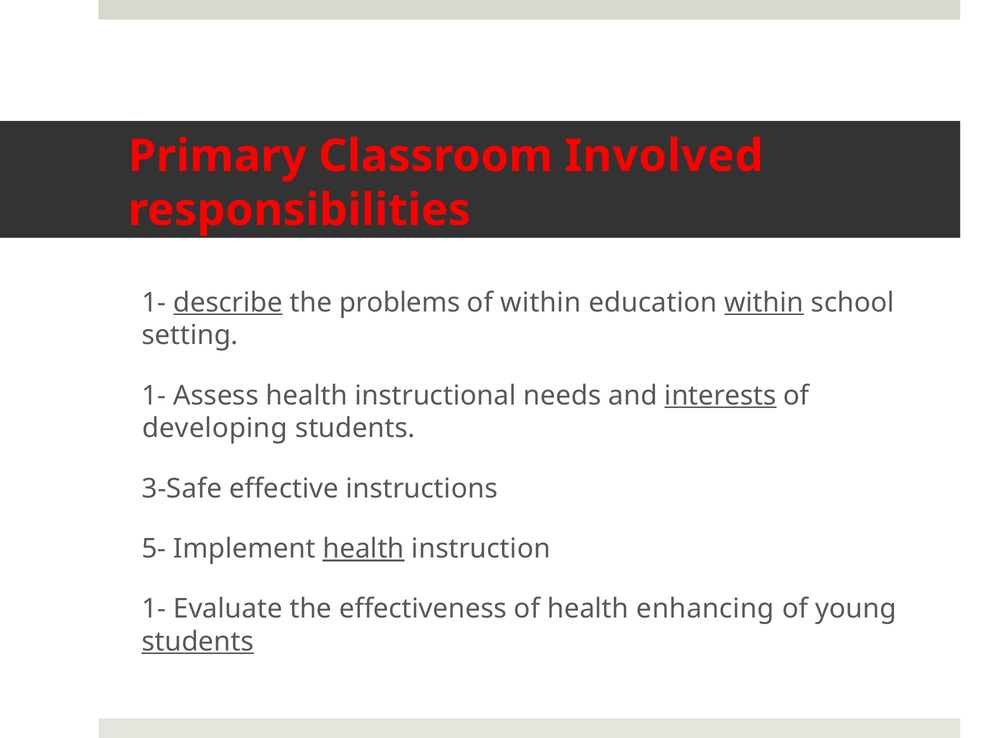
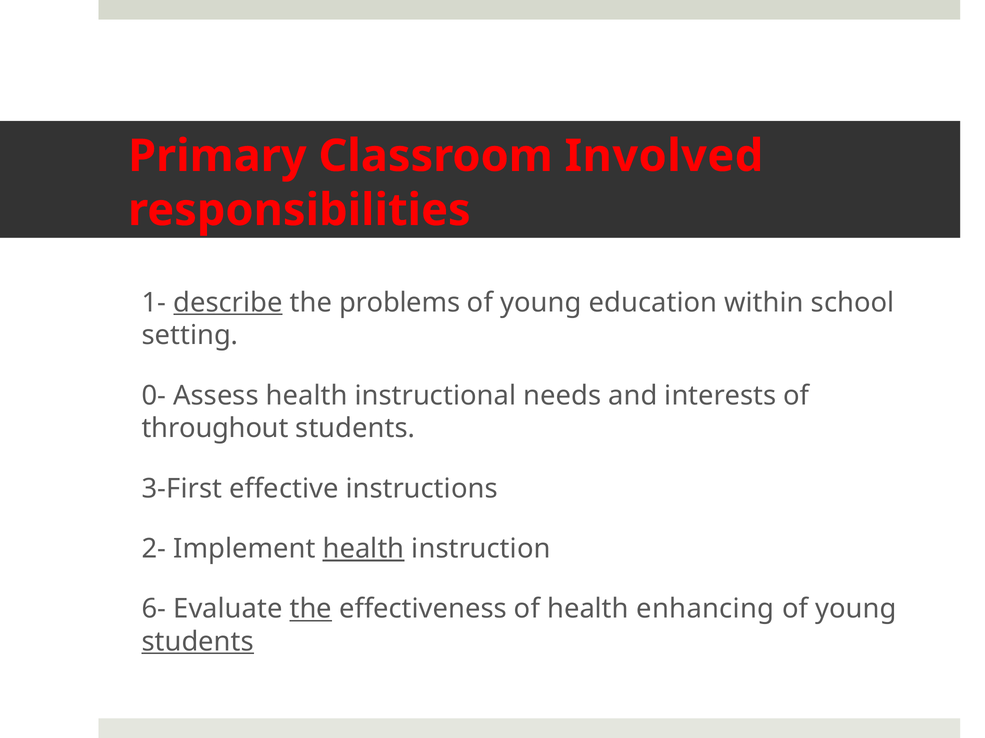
within: within -> young (541, 303)
within underline: present -> none (764, 303)
1-: 1- -> 0- (154, 396)
interests underline: present -> none (720, 396)
developing: developing -> throughout (215, 429)
3-Safe: 3-Safe -> 3-First (182, 489)
5-: 5- -> 2- (154, 549)
1-: 1- -> 6- (154, 609)
the underline: none -> present (311, 609)
